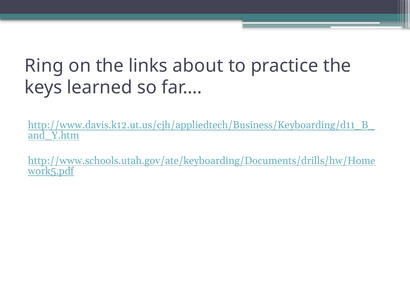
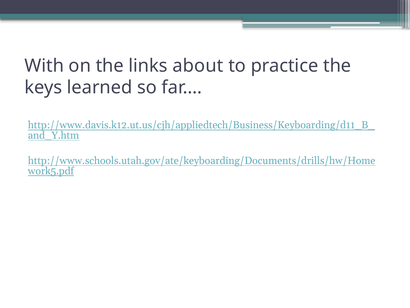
Ring: Ring -> With (44, 66)
